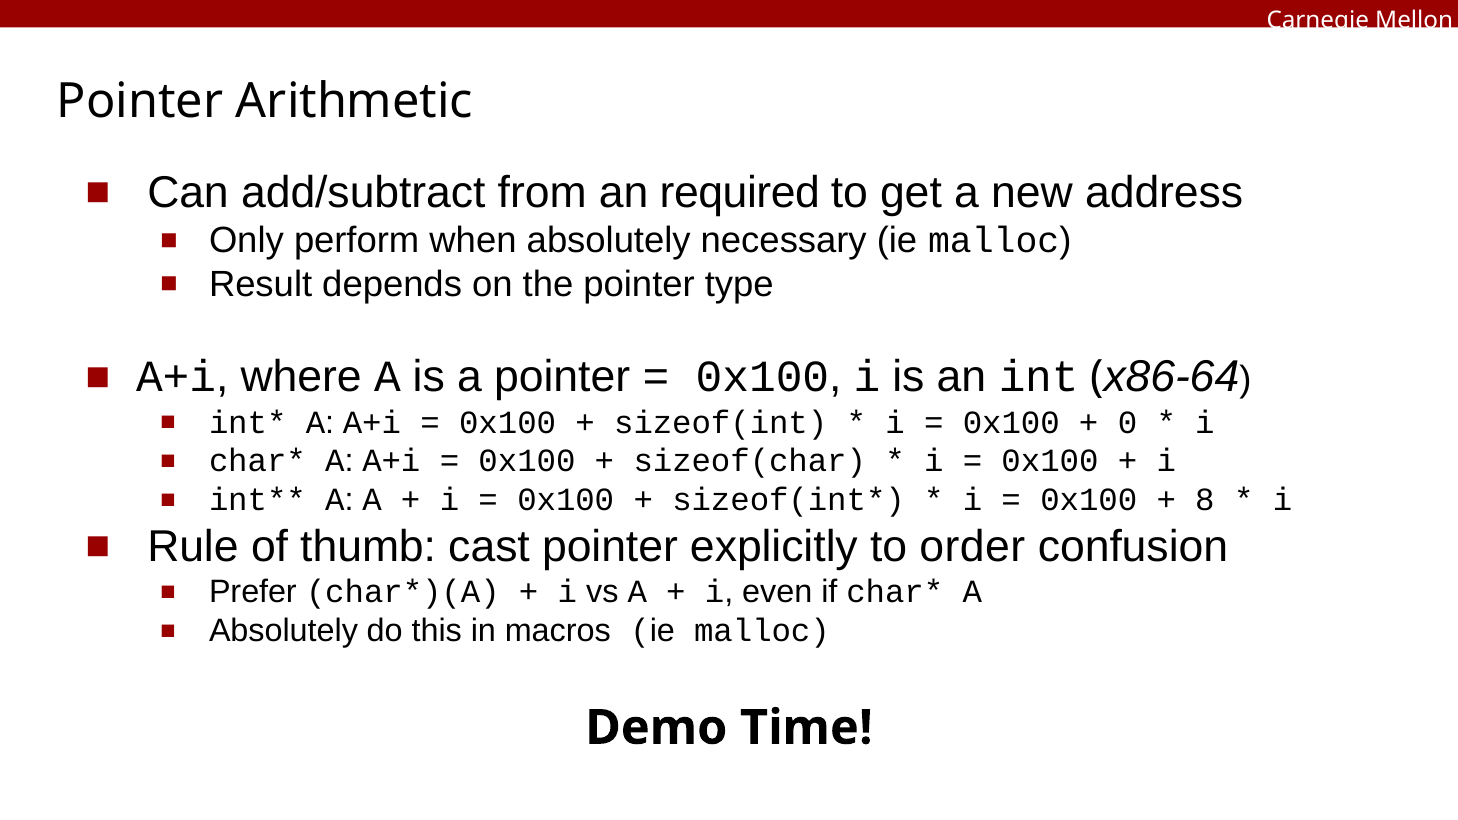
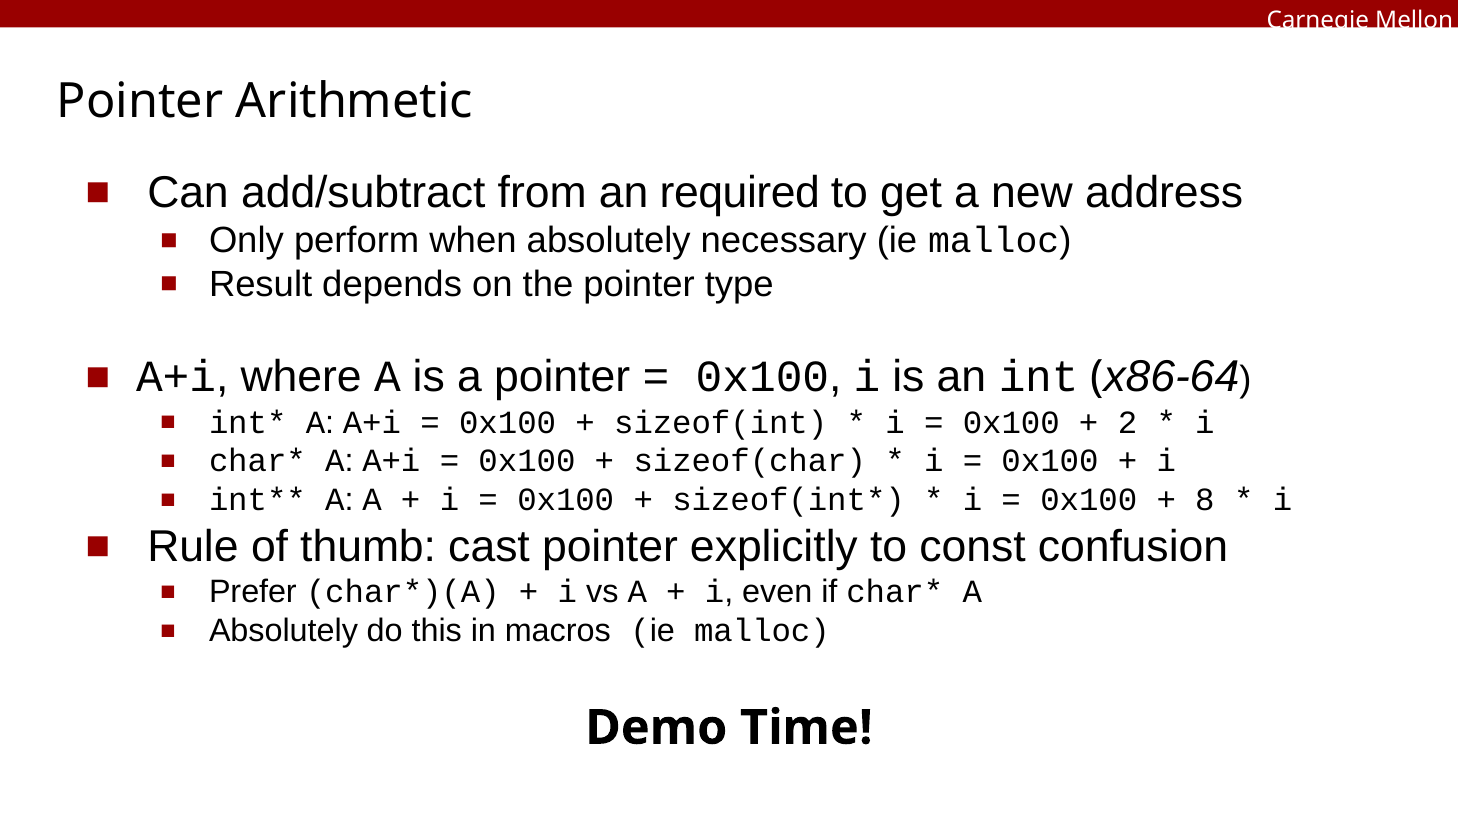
0: 0 -> 2 (1127, 423)
order: order -> const (972, 547)
